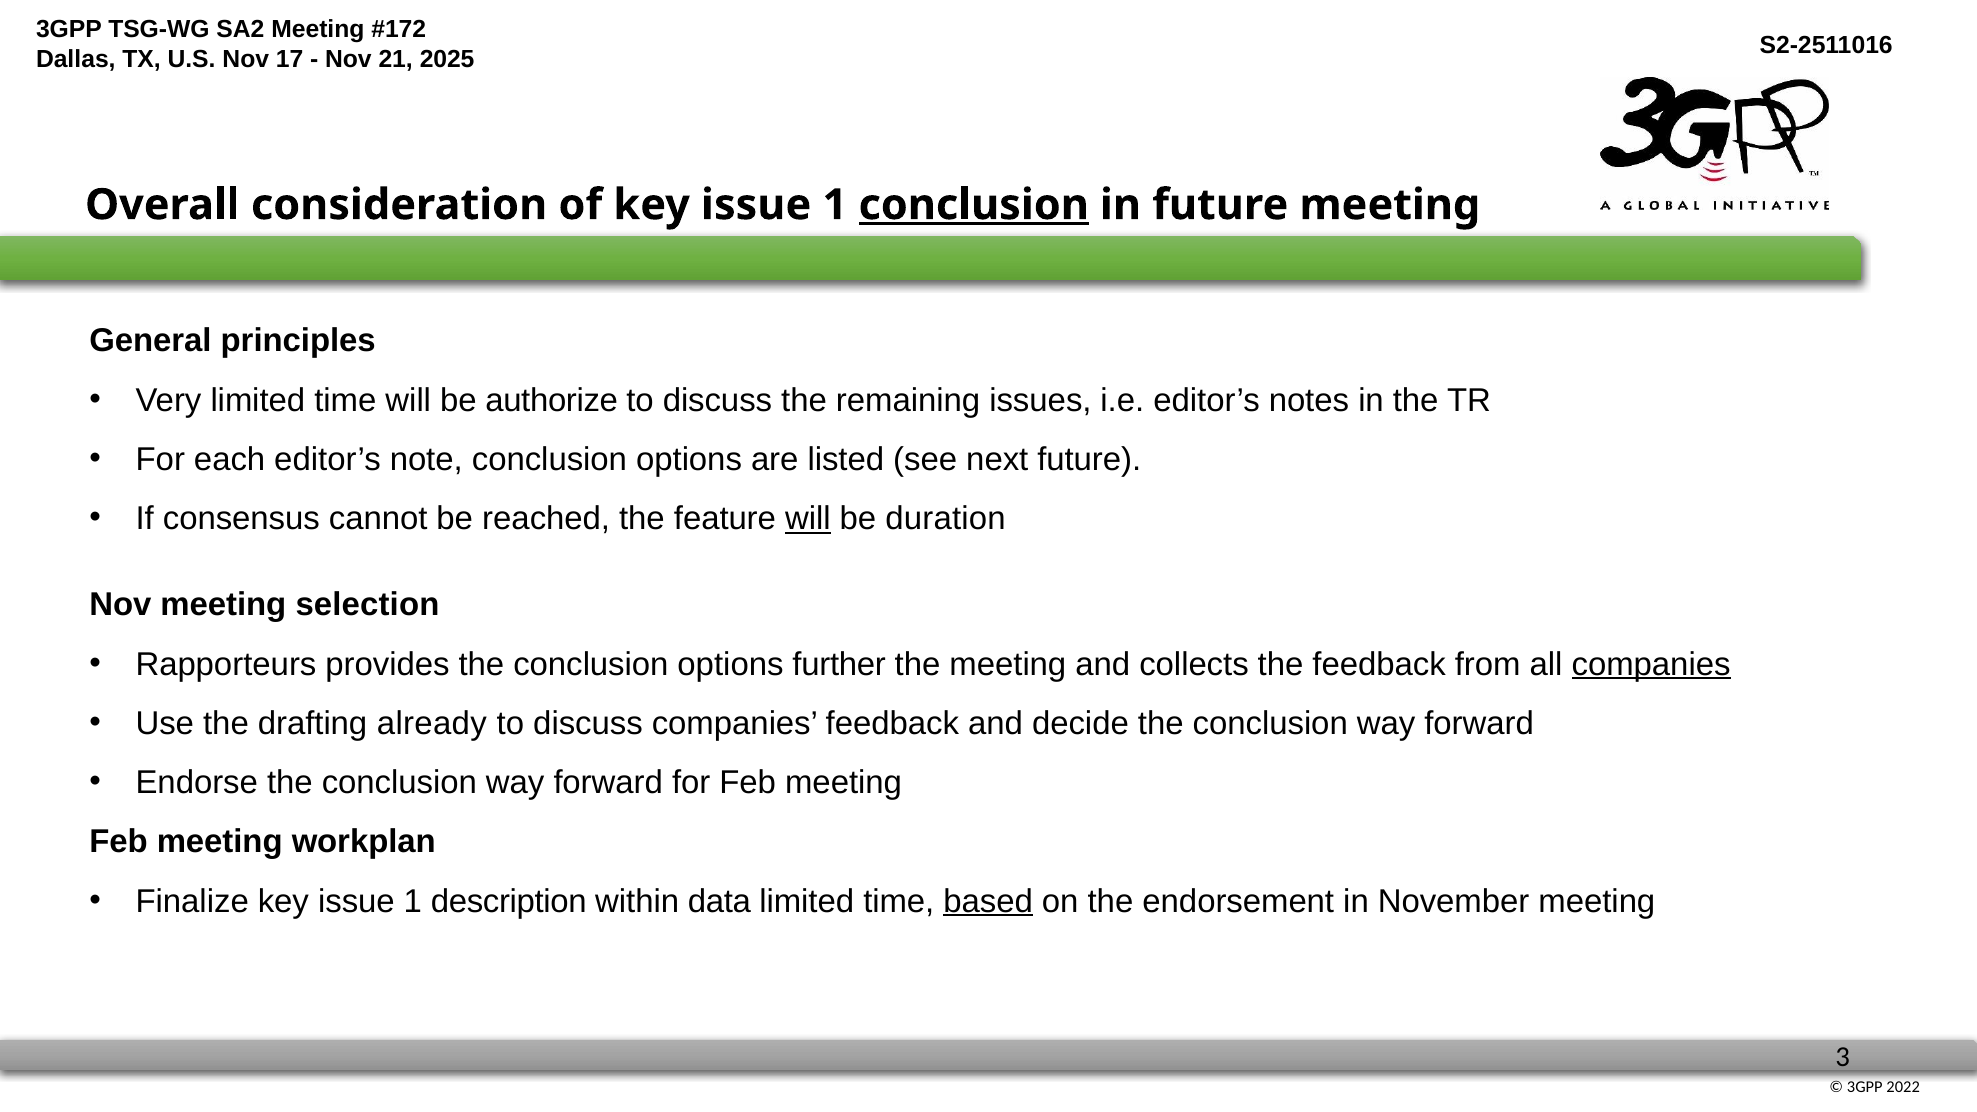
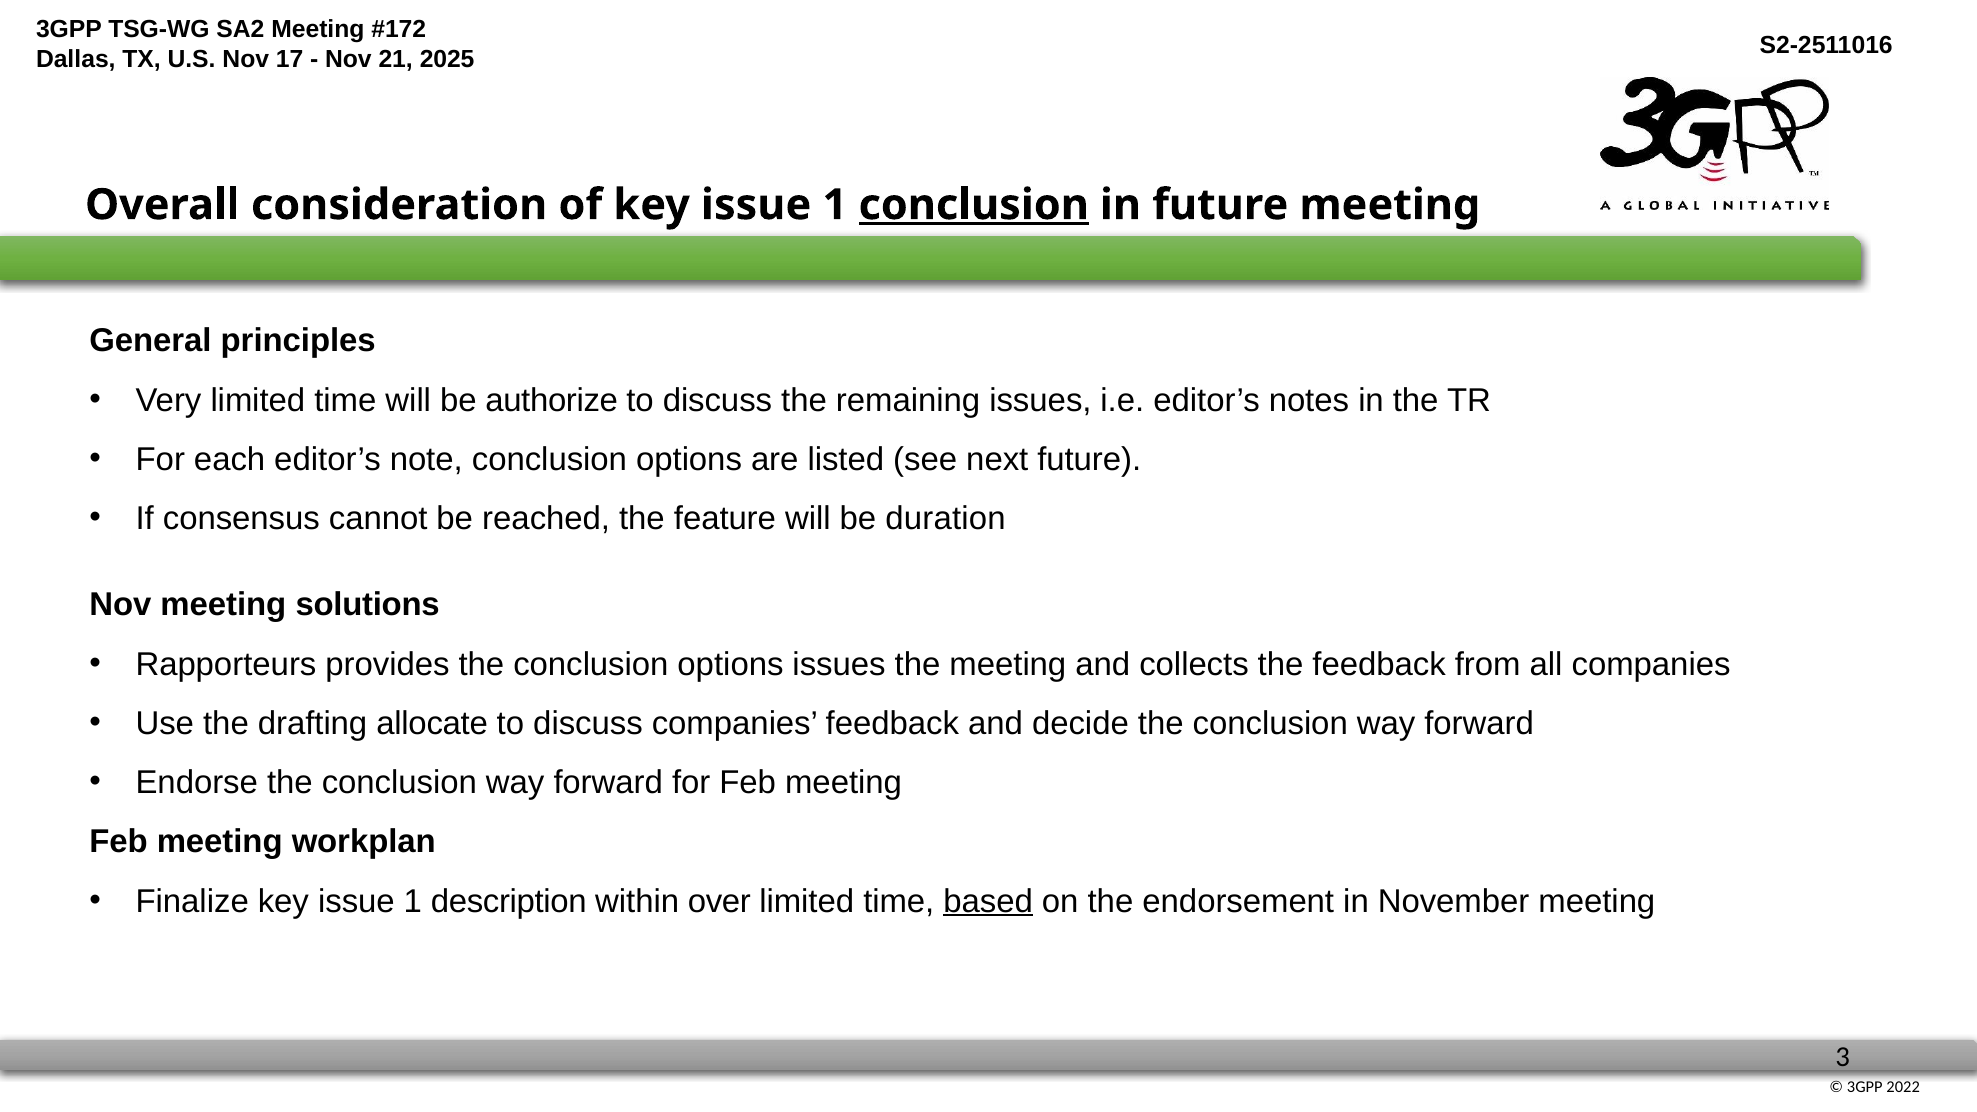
will underline: present -> none (808, 519)
selection: selection -> solutions (368, 605)
options further: further -> issues (839, 664)
companies underline: present -> none (1651, 664)
already: already -> allocate (432, 724)
data: data -> over (719, 901)
